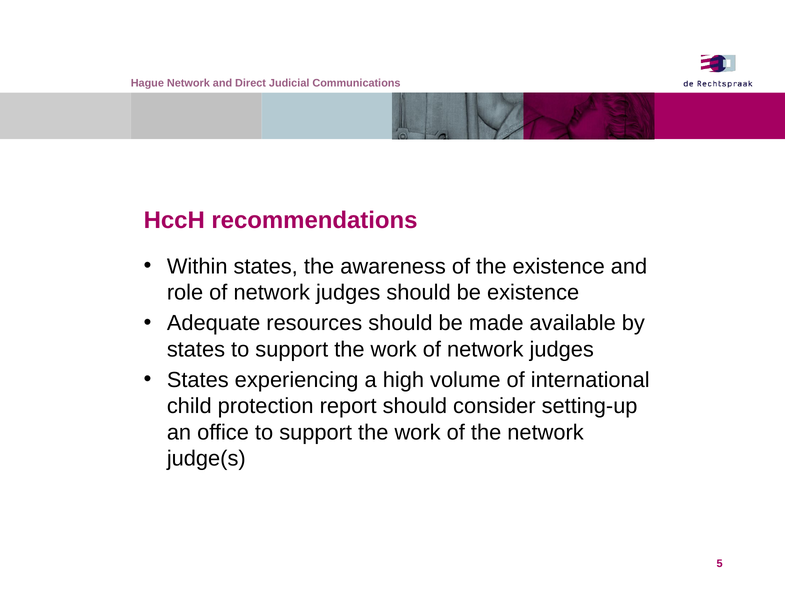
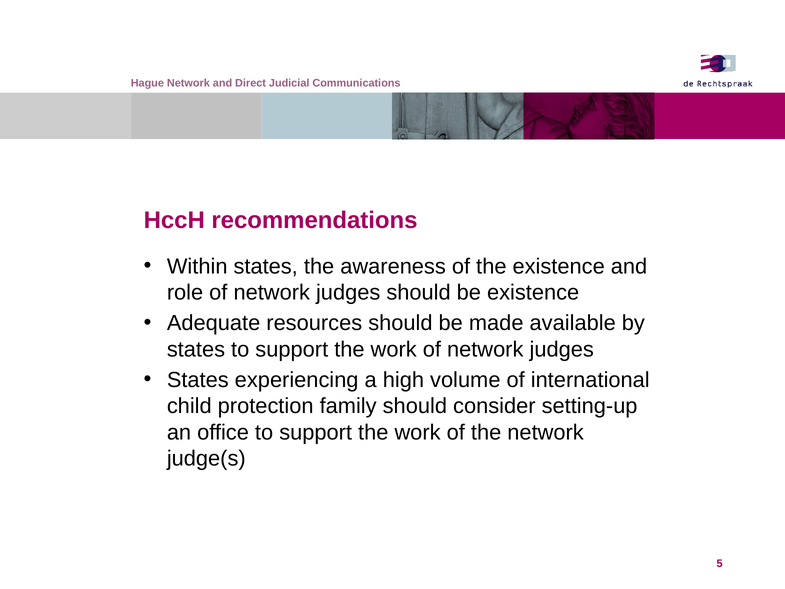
report: report -> family (348, 406)
